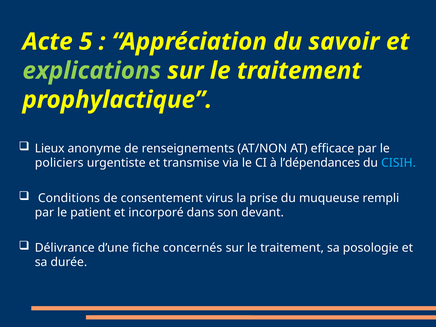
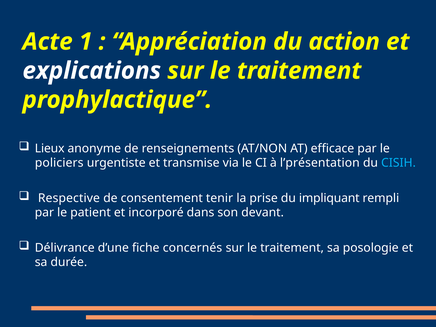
5: 5 -> 1 (86, 42)
savoir: savoir -> action (344, 42)
explications colour: light green -> white (92, 71)
l’dépendances: l’dépendances -> l’présentation (320, 163)
Conditions: Conditions -> Respective (69, 198)
virus: virus -> tenir (220, 198)
muqueuse: muqueuse -> impliquant (329, 198)
